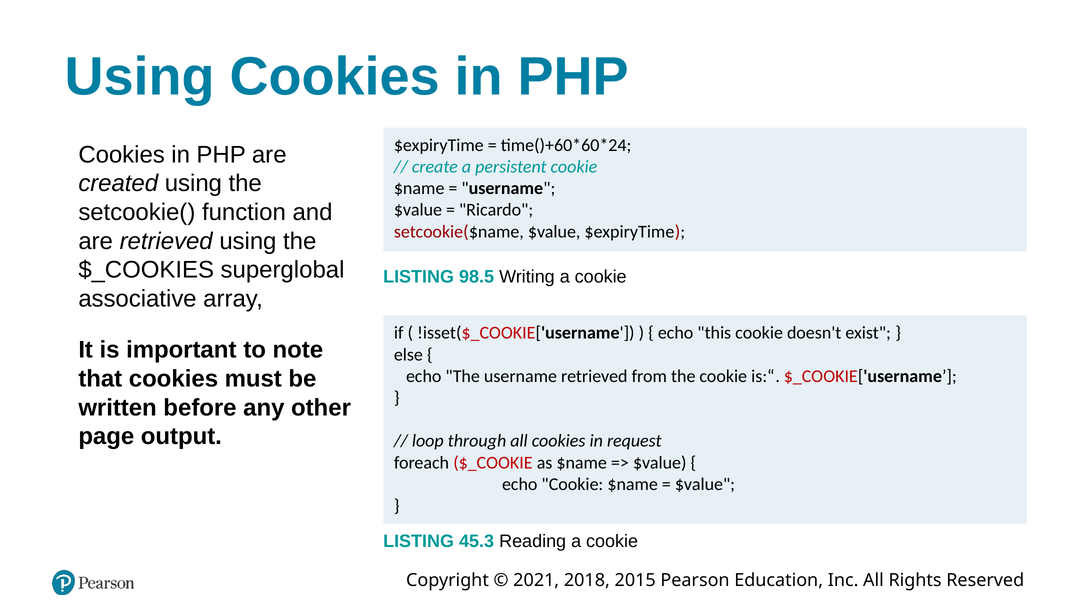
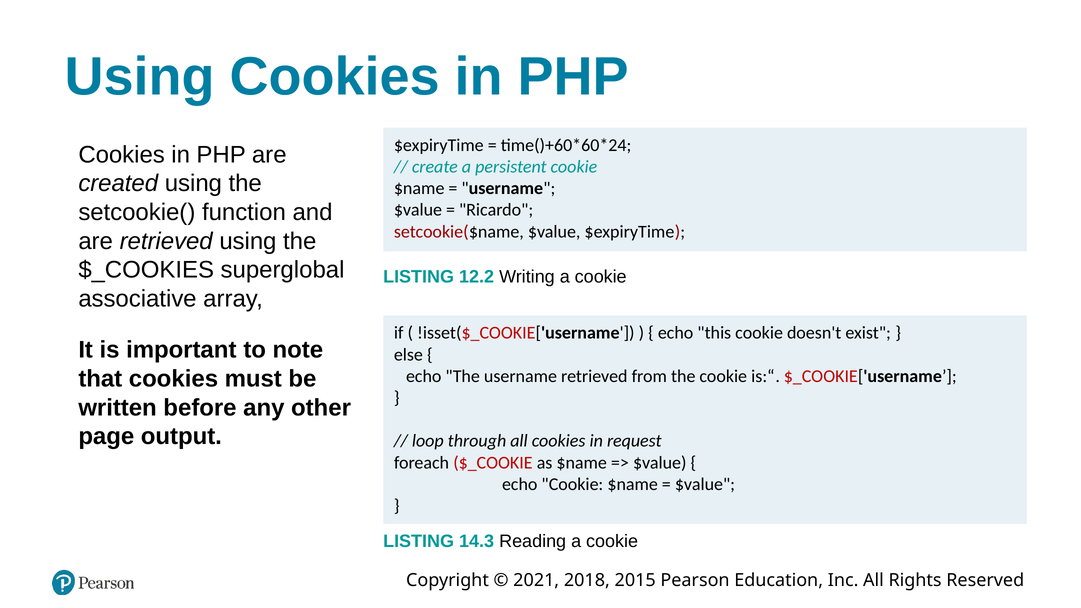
98.5: 98.5 -> 12.2 (477, 277)
45.3: 45.3 -> 14.3 (477, 541)
